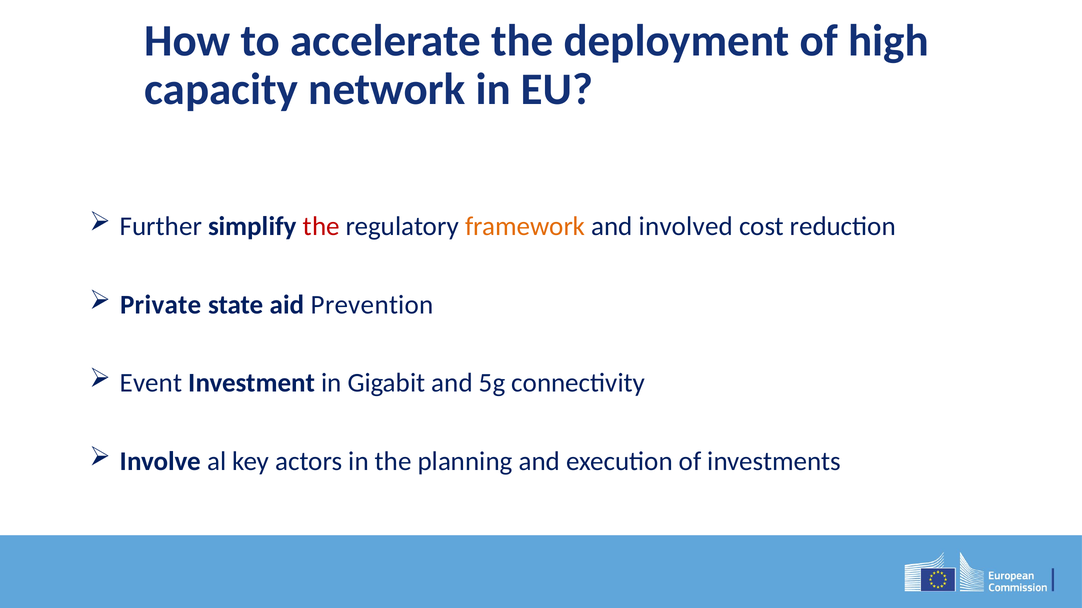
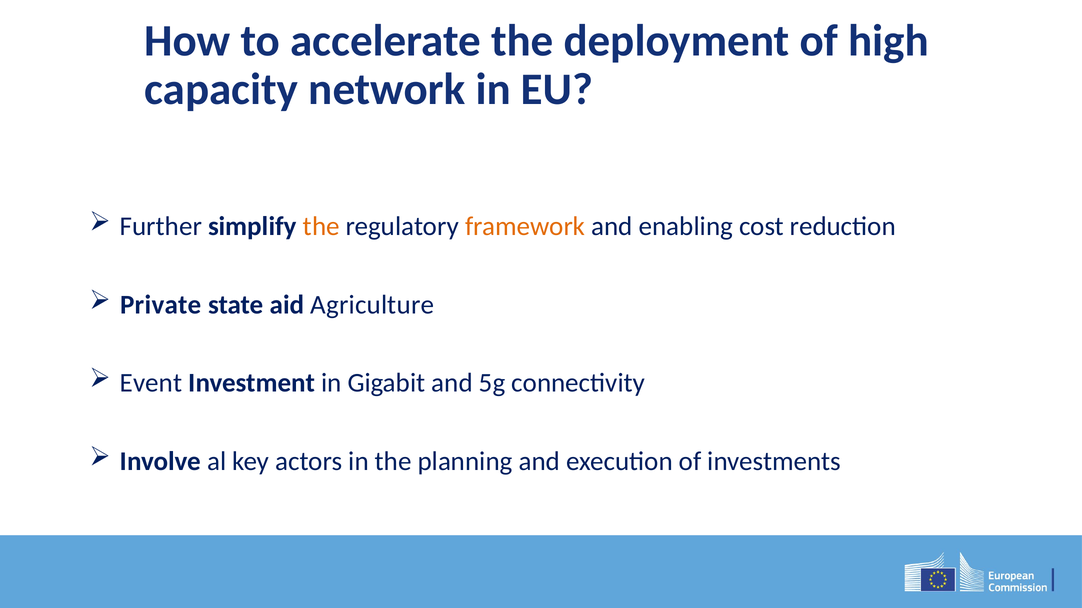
the colour: red -> orange (321, 226)
involved: involved -> enabling (686, 226)
Prevention: Prevention -> Agriculture (372, 305)
